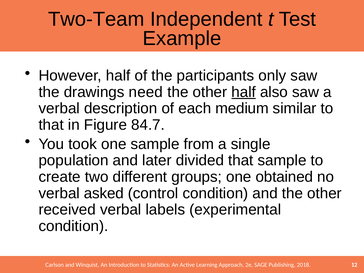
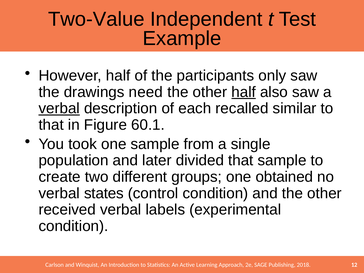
Two-Team: Two-Team -> Two-Value (96, 19)
verbal underline: none -> present (59, 108)
medium: medium -> recalled (242, 108)
84.7: 84.7 -> 60.1 (148, 125)
asked: asked -> states (104, 193)
